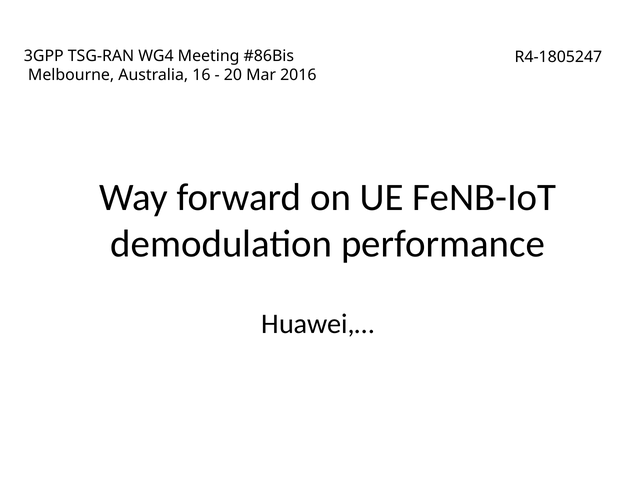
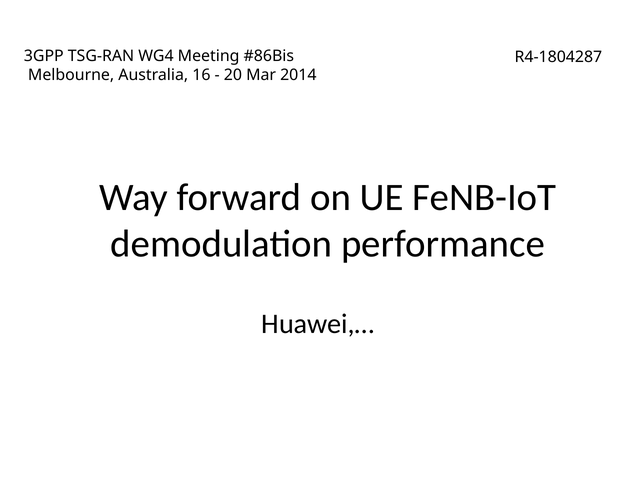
R4-1805247: R4-1805247 -> R4-1804287 (558, 57)
2016: 2016 -> 2014 (298, 75)
